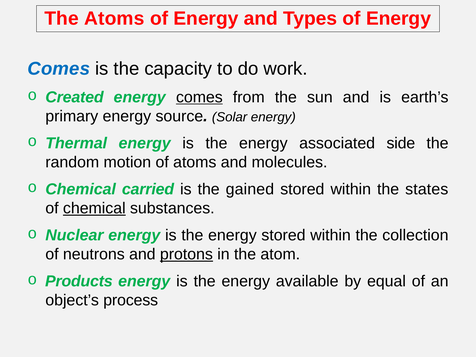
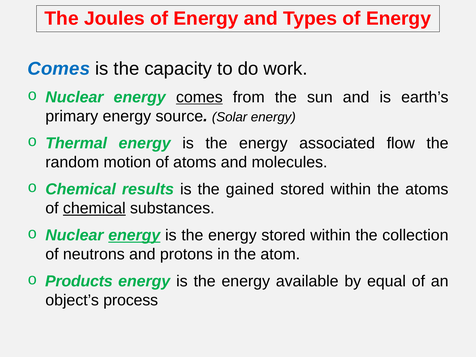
The Atoms: Atoms -> Joules (114, 19)
Created: Created -> Nuclear (74, 97)
side: side -> flow (401, 143)
carried: carried -> results (148, 189)
the states: states -> atoms (427, 189)
energy underline: none -> present (134, 235)
protons underline: present -> none (186, 254)
